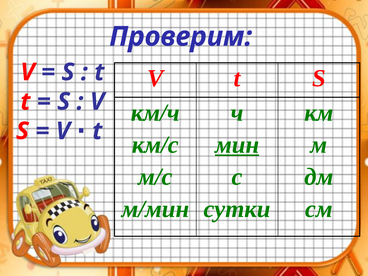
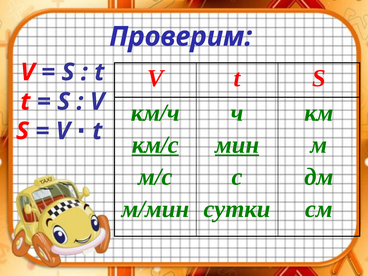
км/с underline: none -> present (155, 145)
